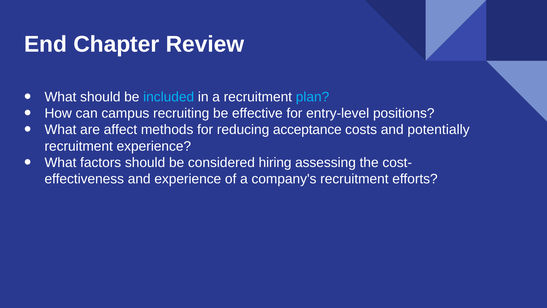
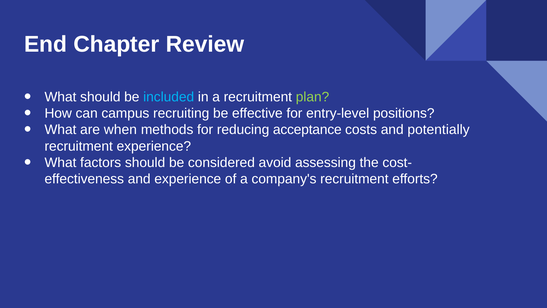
plan colour: light blue -> light green (313, 97)
affect: affect -> when (120, 130)
hiring: hiring -> avoid (275, 162)
